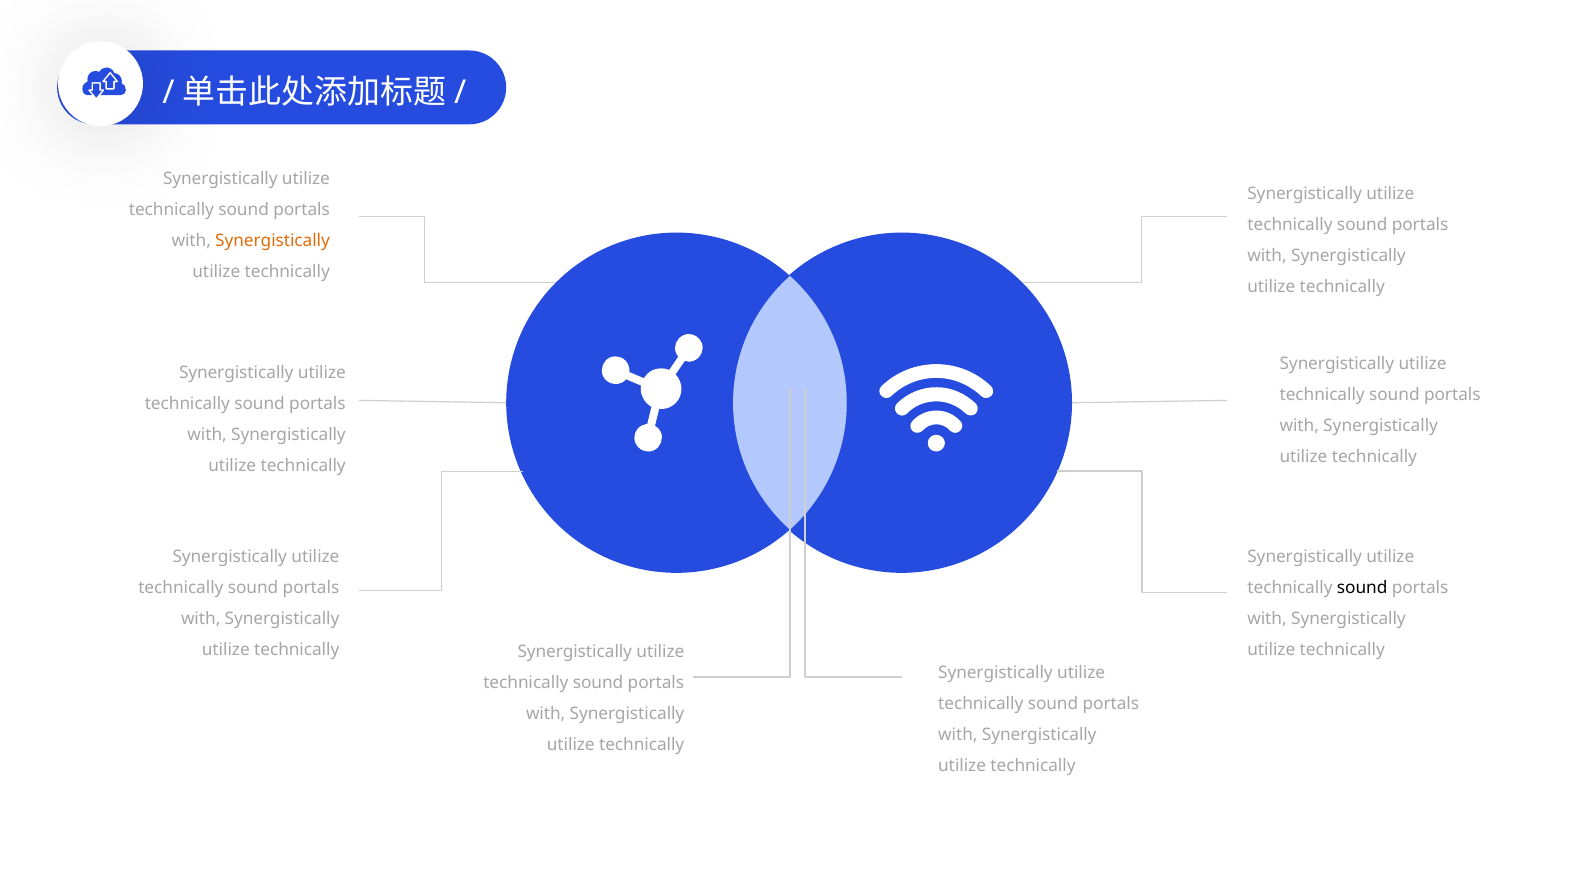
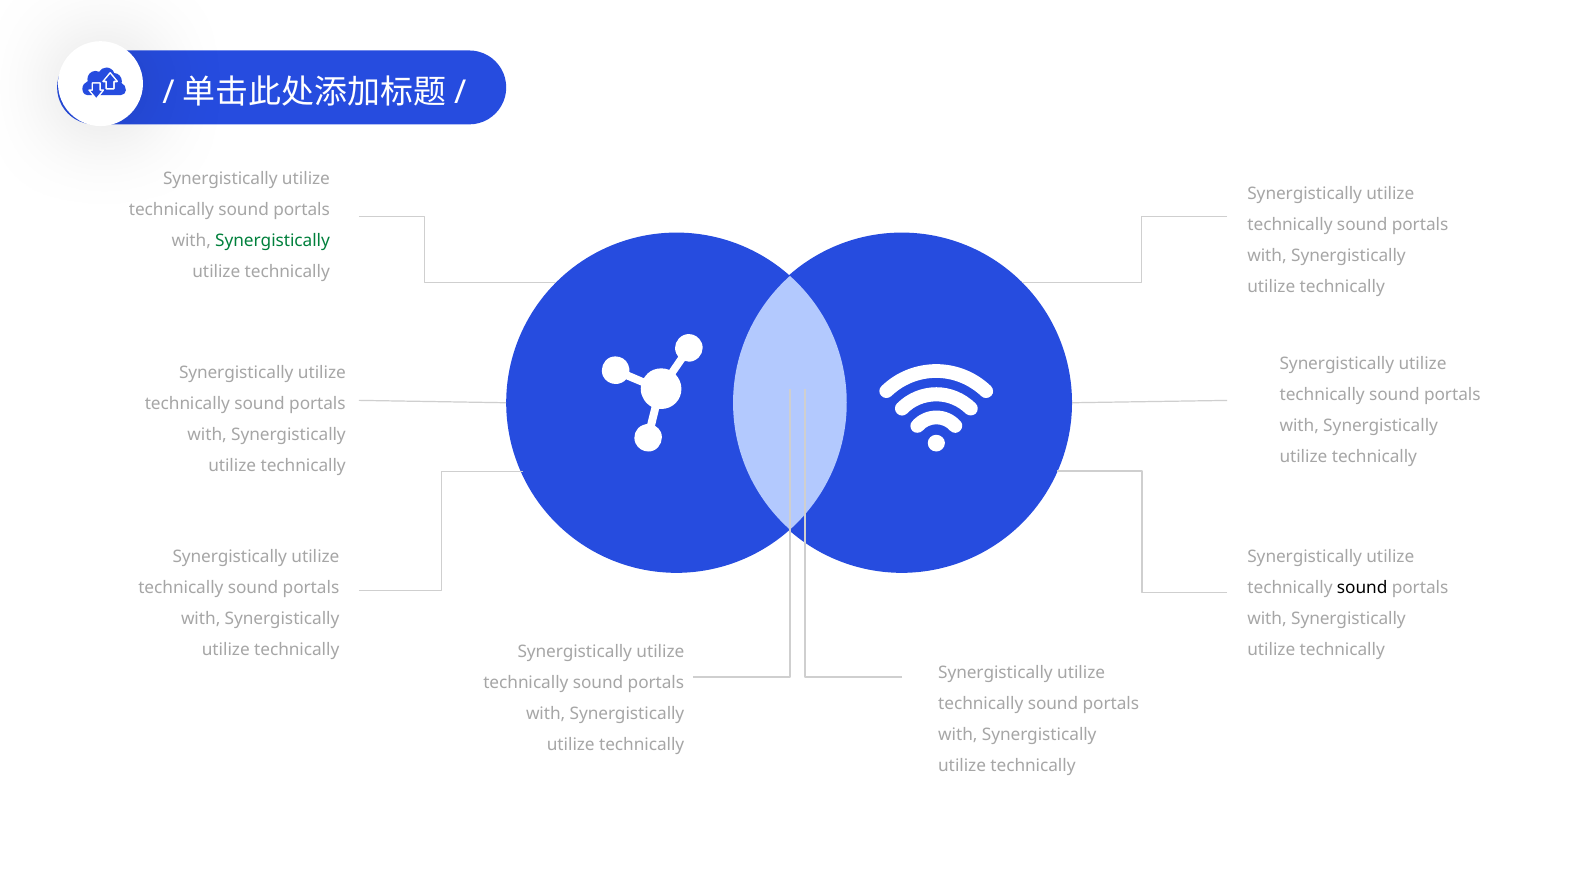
Synergistically colour: orange -> green (273, 241)
